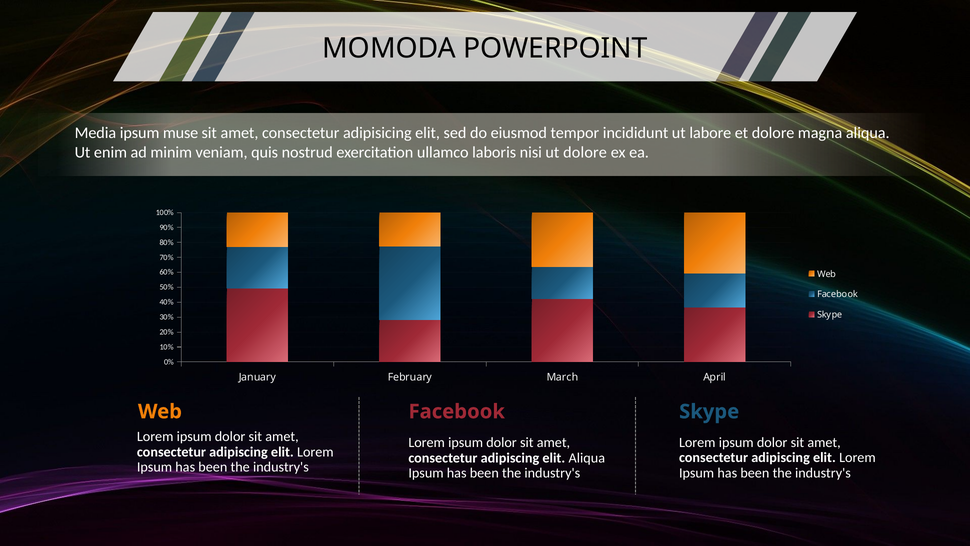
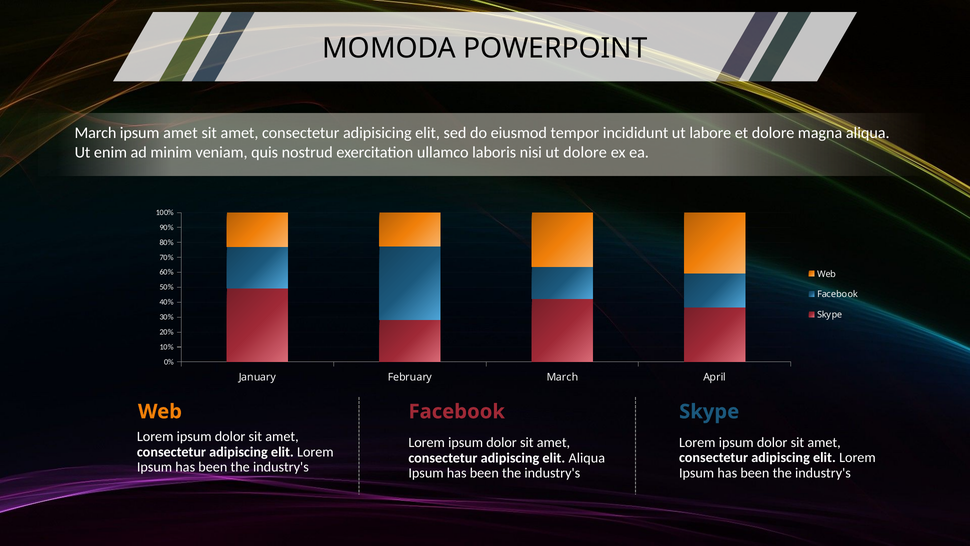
Media: Media -> March (95, 133)
ipsum muse: muse -> amet (180, 133)
